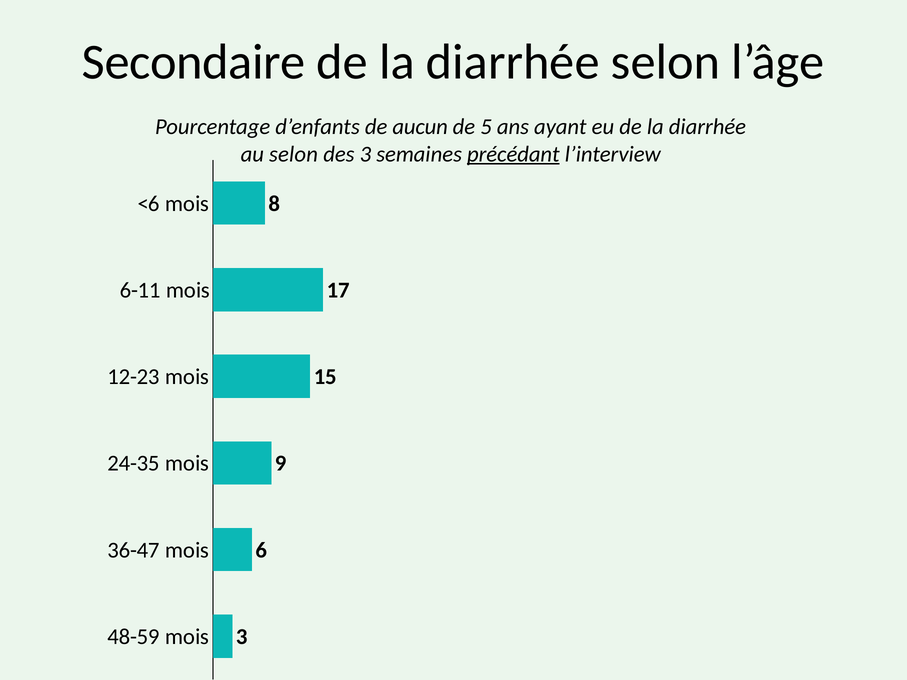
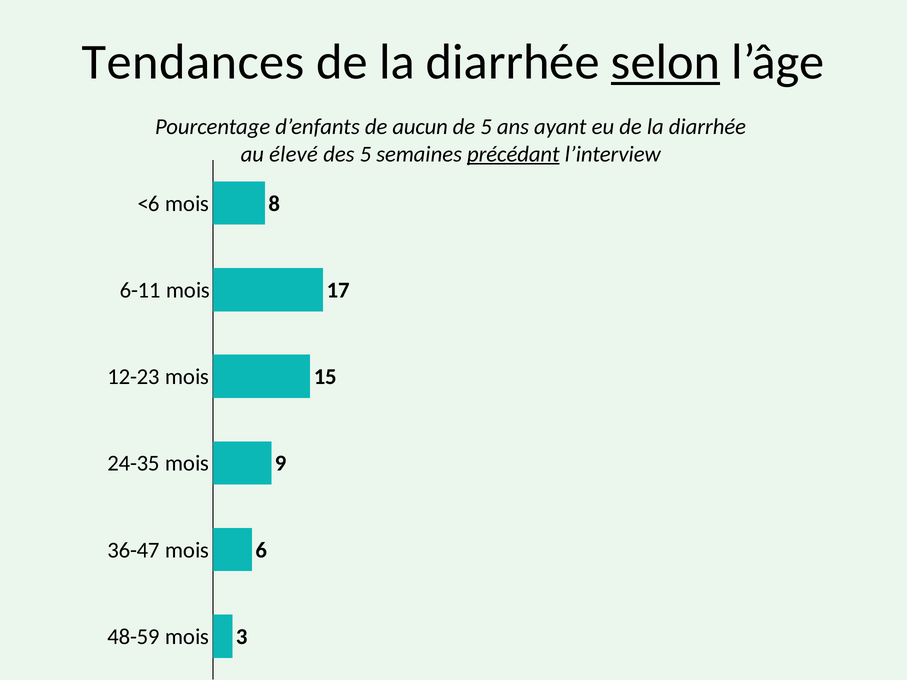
Secondaire: Secondaire -> Tendances (193, 62)
selon underline: none -> present (666, 62)
au selon: selon -> élevé (293, 154)
des 3: 3 -> 5 (365, 154)
